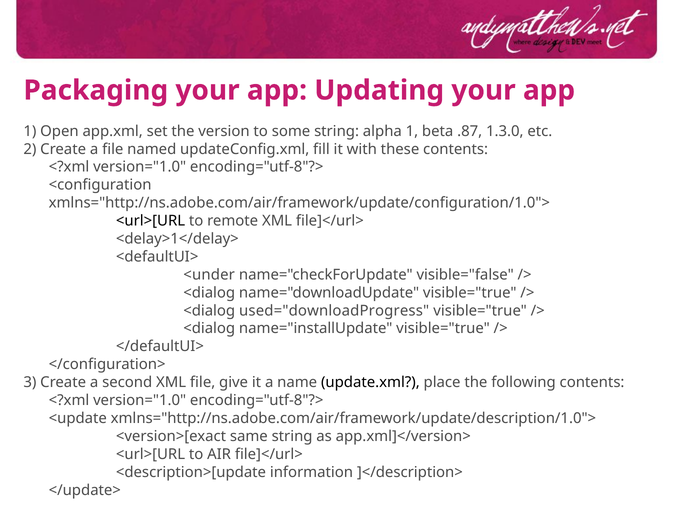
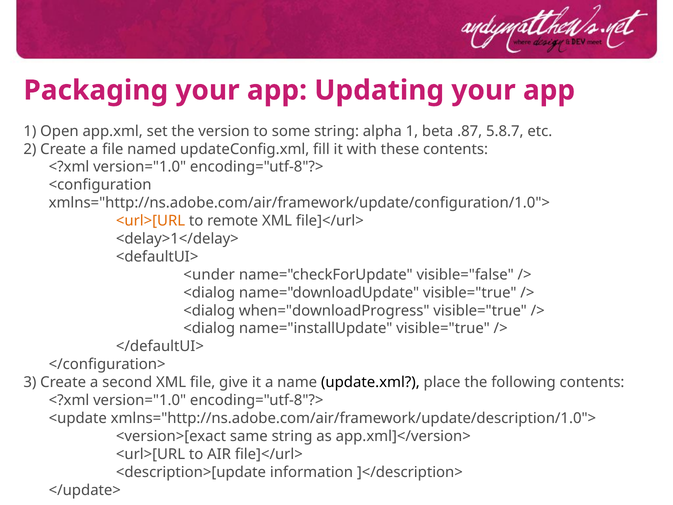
1.3.0: 1.3.0 -> 5.8.7 (505, 131)
<url>[URL colour: black -> orange (151, 221)
used="downloadProgress: used="downloadProgress -> when="downloadProgress (334, 310)
